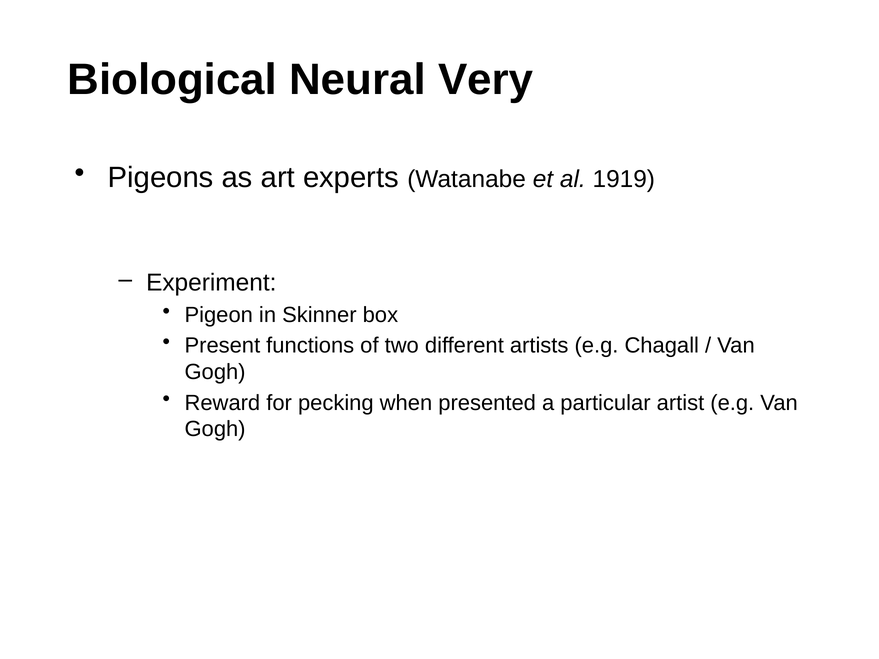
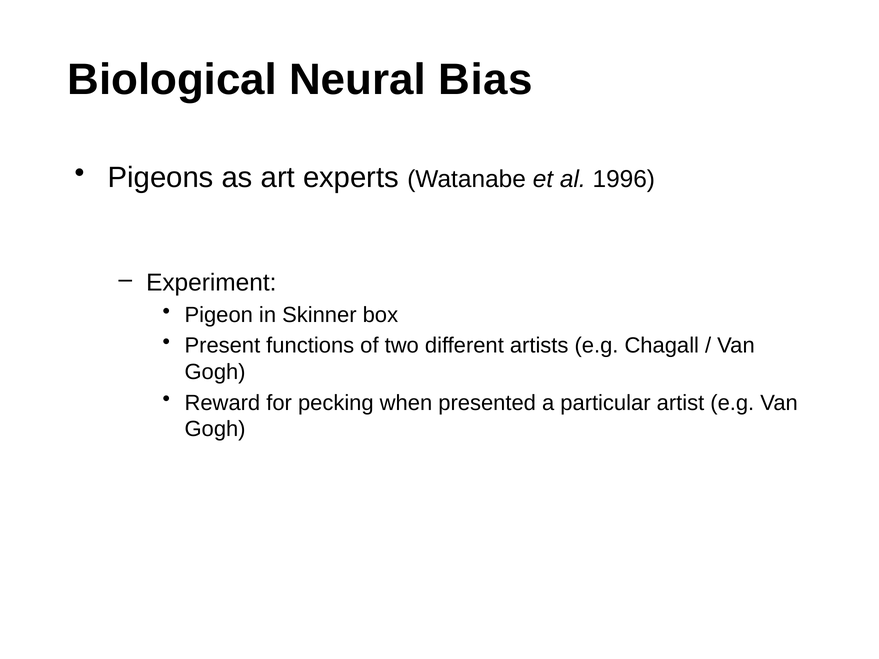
Very: Very -> Bias (485, 80)
1919: 1919 -> 1996 (624, 179)
